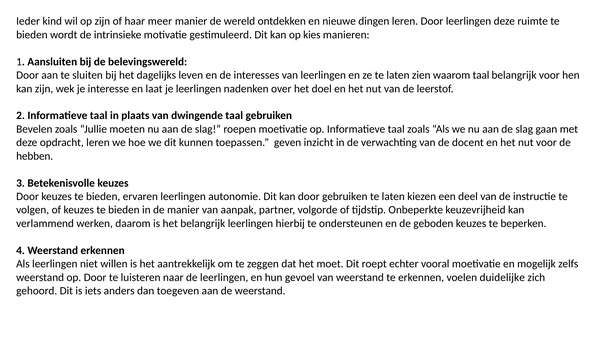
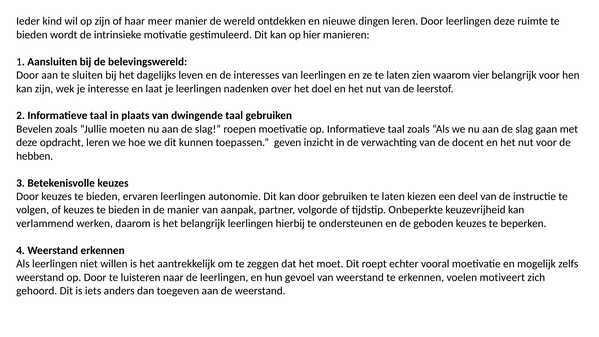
kies: kies -> hier (312, 35)
waarom taal: taal -> vier (481, 75)
duidelijke: duidelijke -> motiveert (502, 277)
